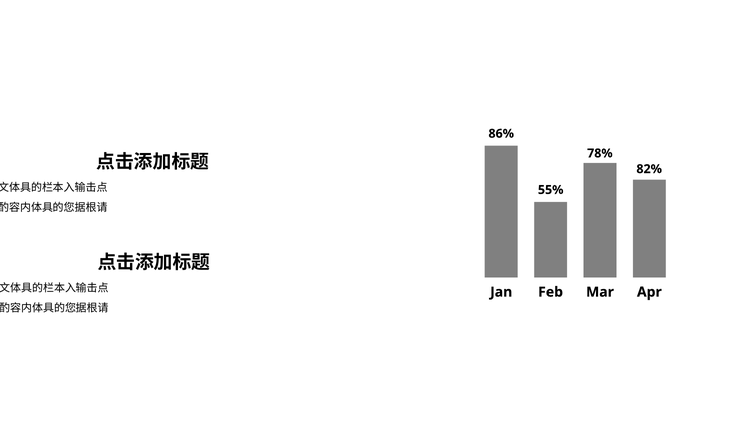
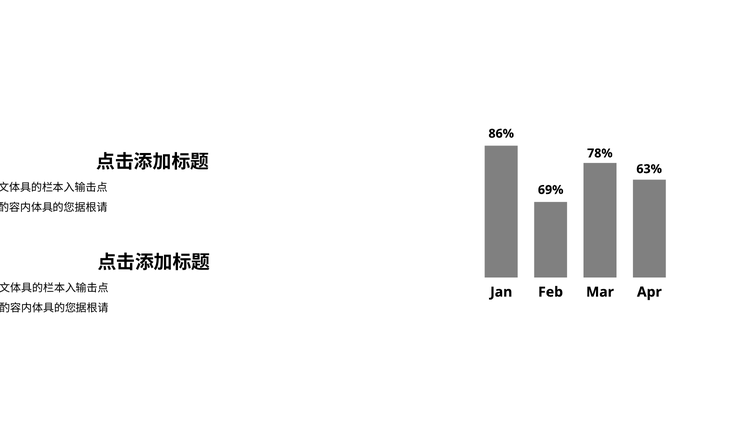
82%: 82% -> 63% (649, 169)
55%: 55% -> 69% (551, 190)
